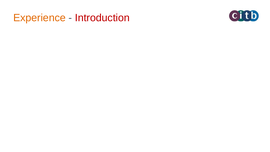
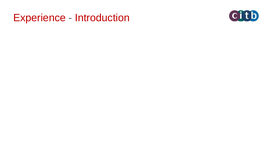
Experience colour: orange -> red (40, 18)
